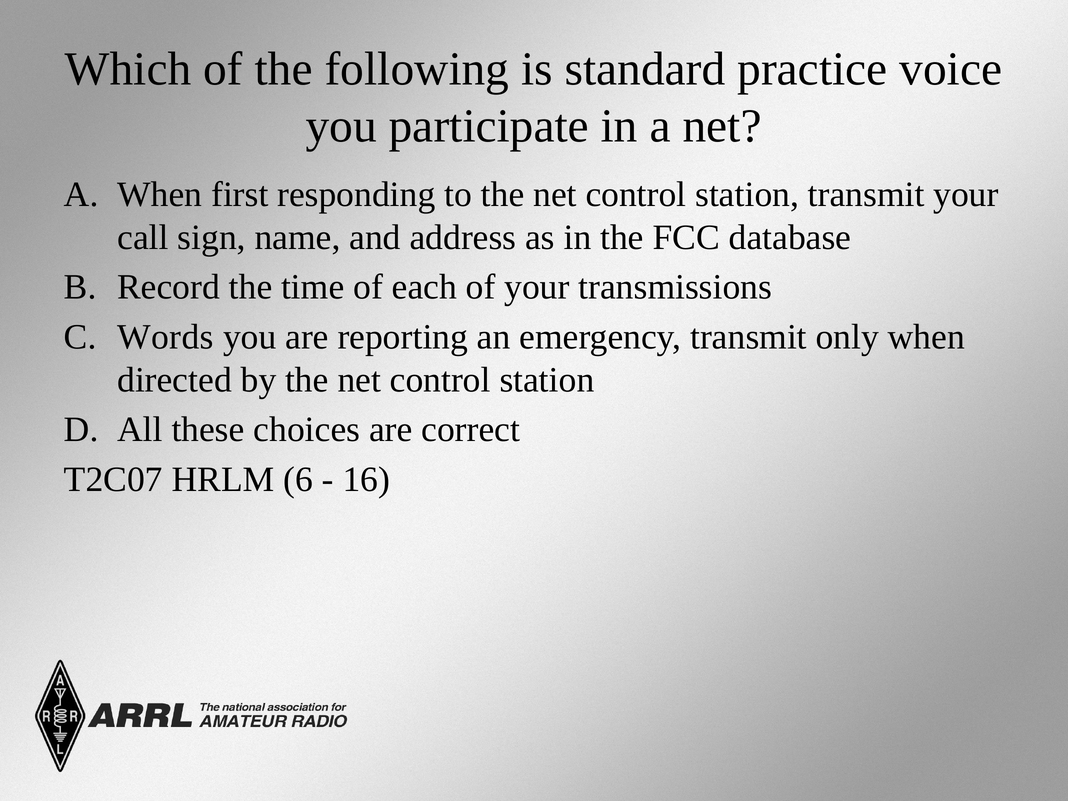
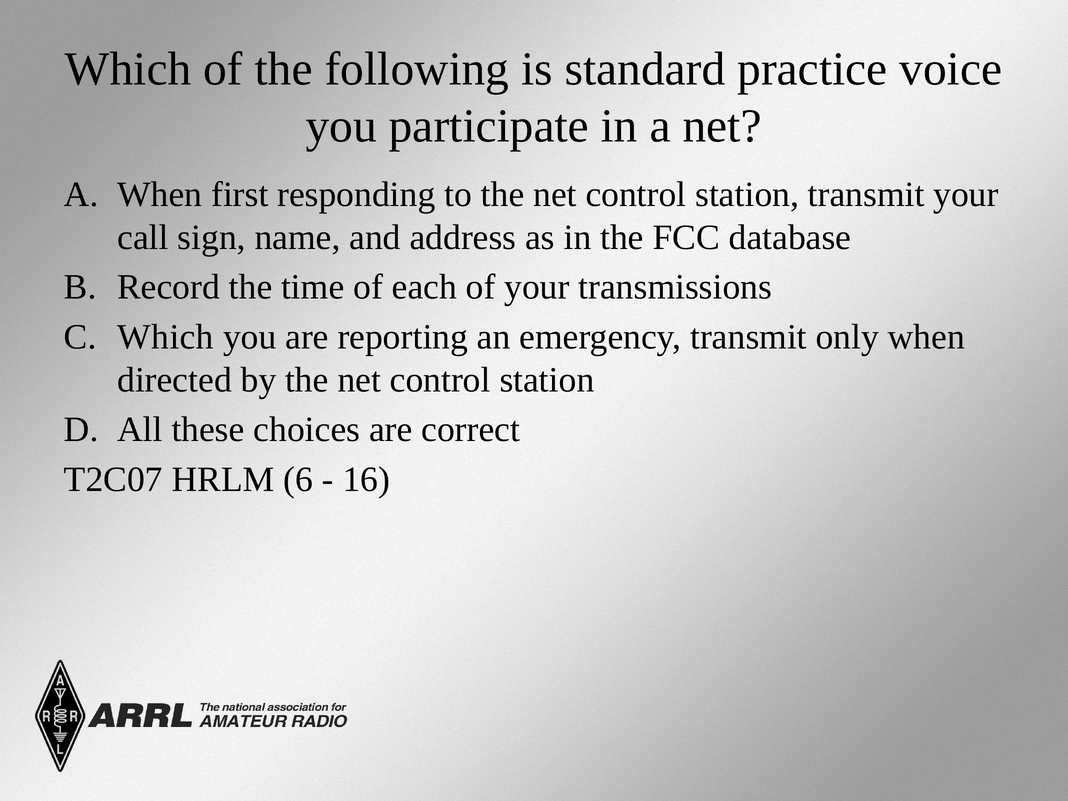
Words: Words -> Which (166, 337)
